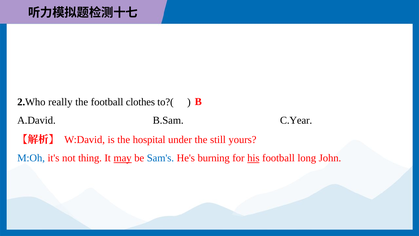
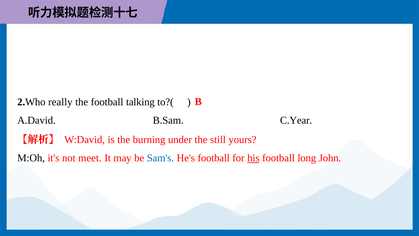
clothes: clothes -> talking (140, 102)
hospital: hospital -> burning (149, 140)
M:Oh colour: blue -> black (31, 158)
thing: thing -> meet (90, 158)
may underline: present -> none (123, 158)
He's burning: burning -> football (214, 158)
